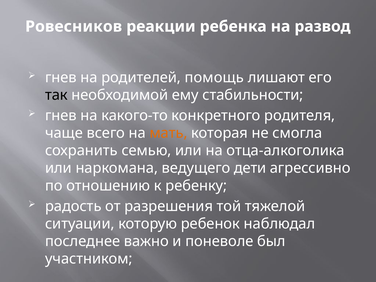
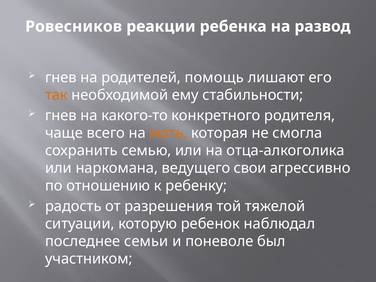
так colour: black -> orange (56, 95)
дети: дети -> свои (250, 168)
важно: важно -> семьи (146, 241)
